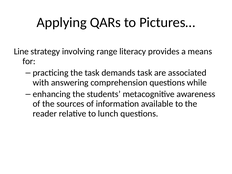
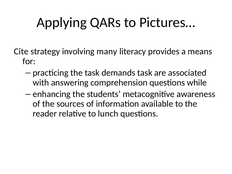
Line: Line -> Cite (21, 51)
range: range -> many (107, 51)
